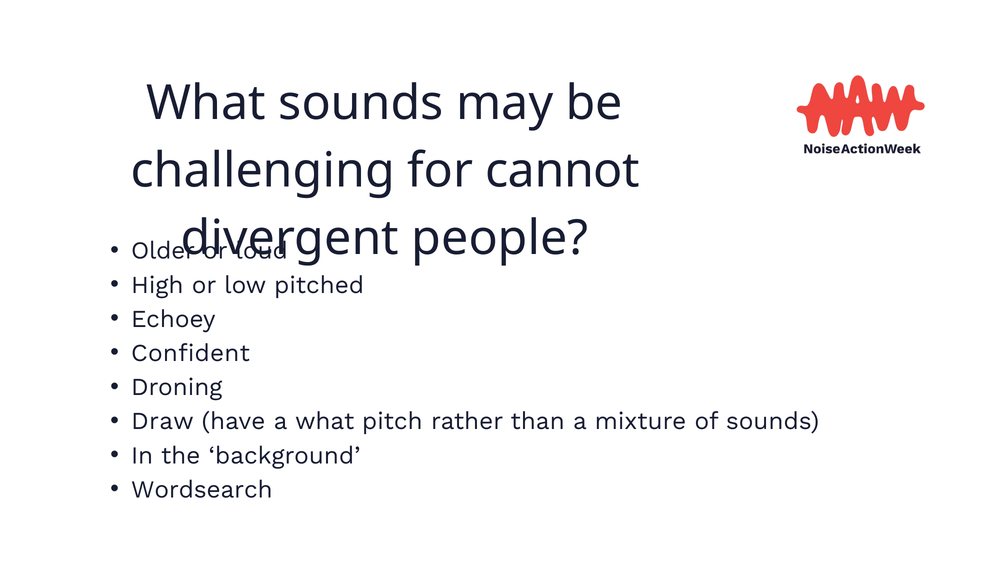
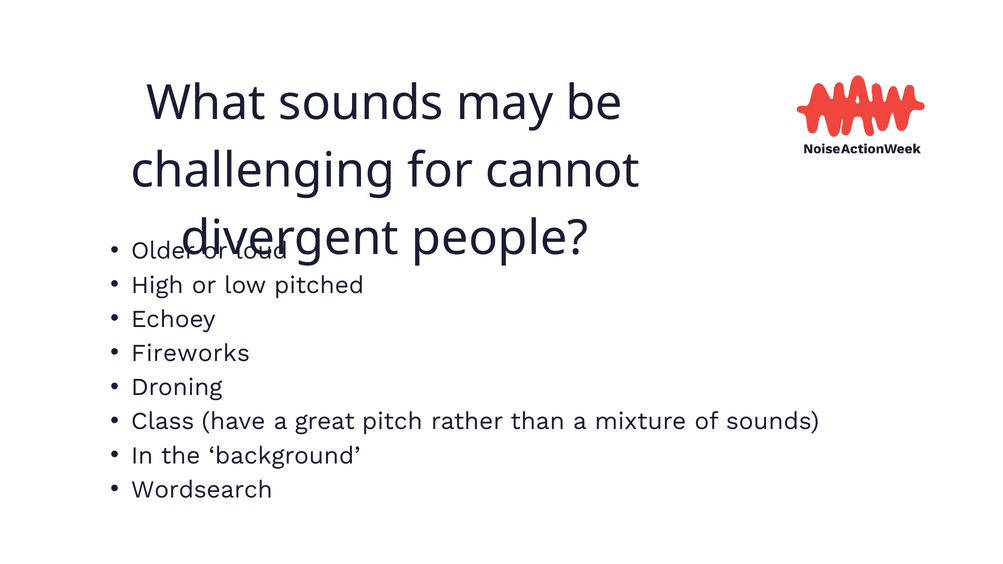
Confident: Confident -> Fireworks (190, 353)
Draw: Draw -> Class (163, 422)
a what: what -> great (325, 422)
